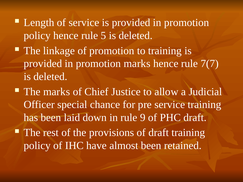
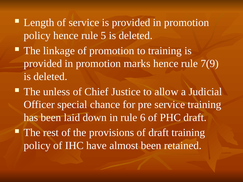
7(7: 7(7 -> 7(9 (210, 64)
The marks: marks -> unless (57, 92)
9: 9 -> 6 (143, 118)
